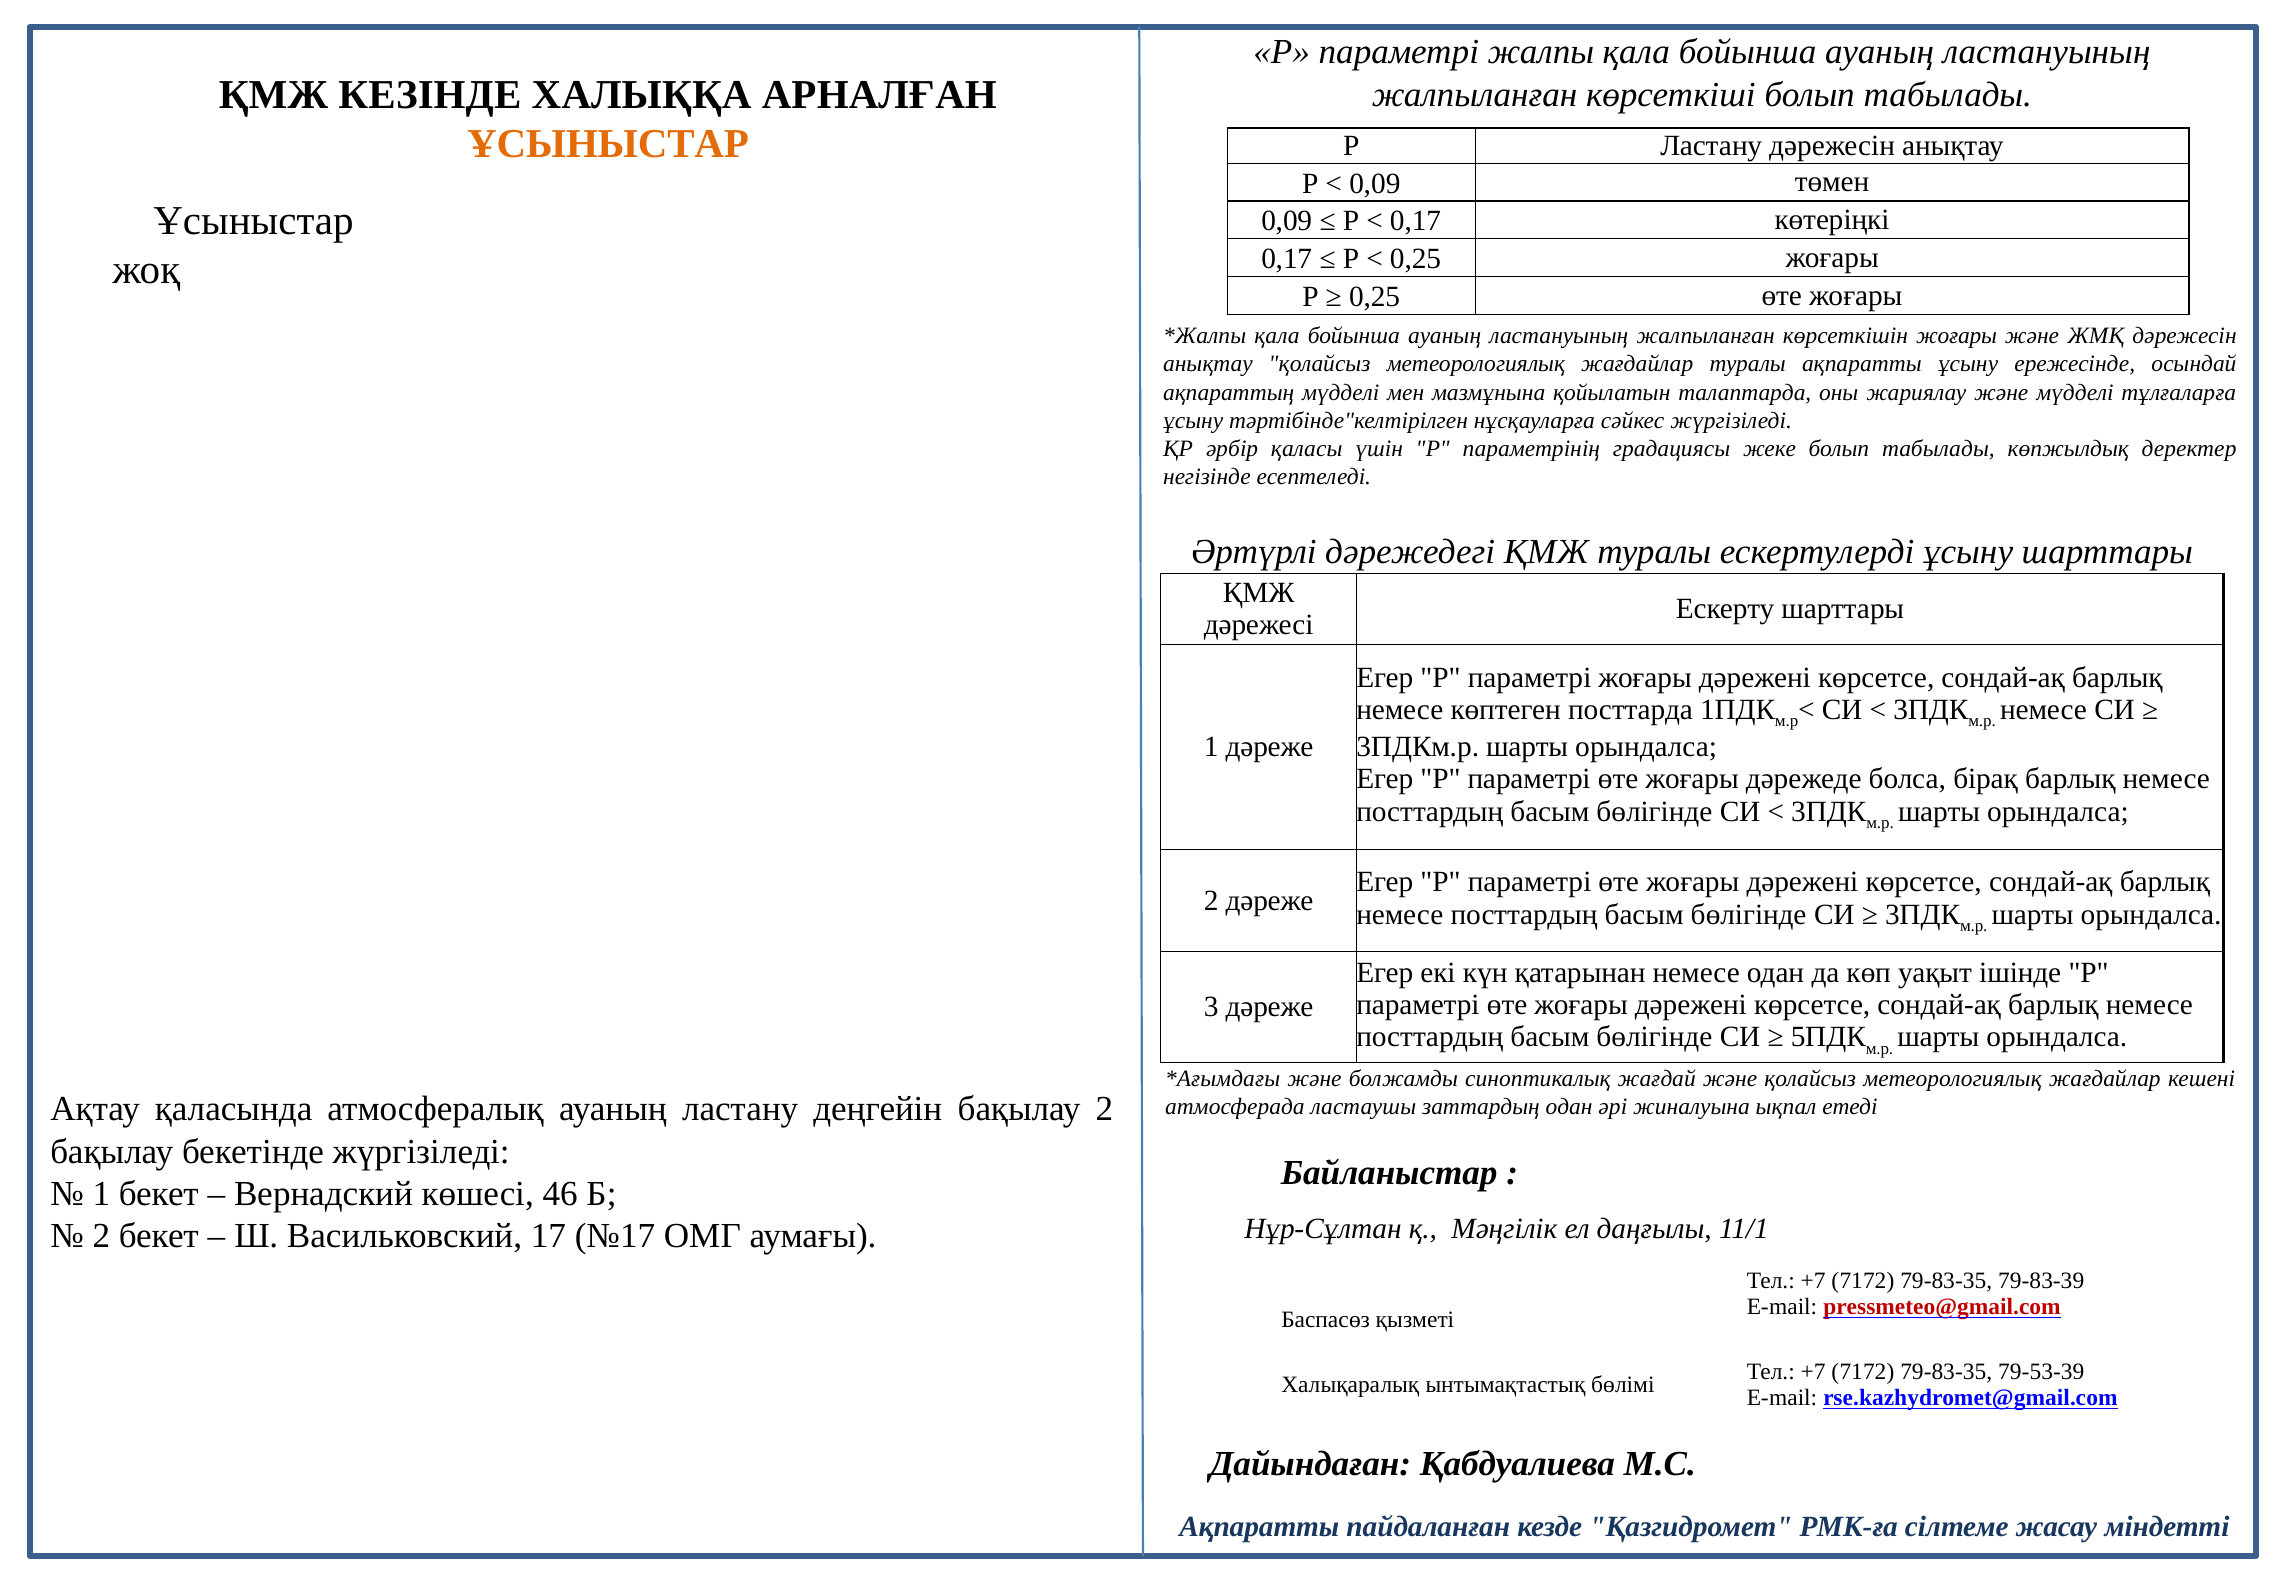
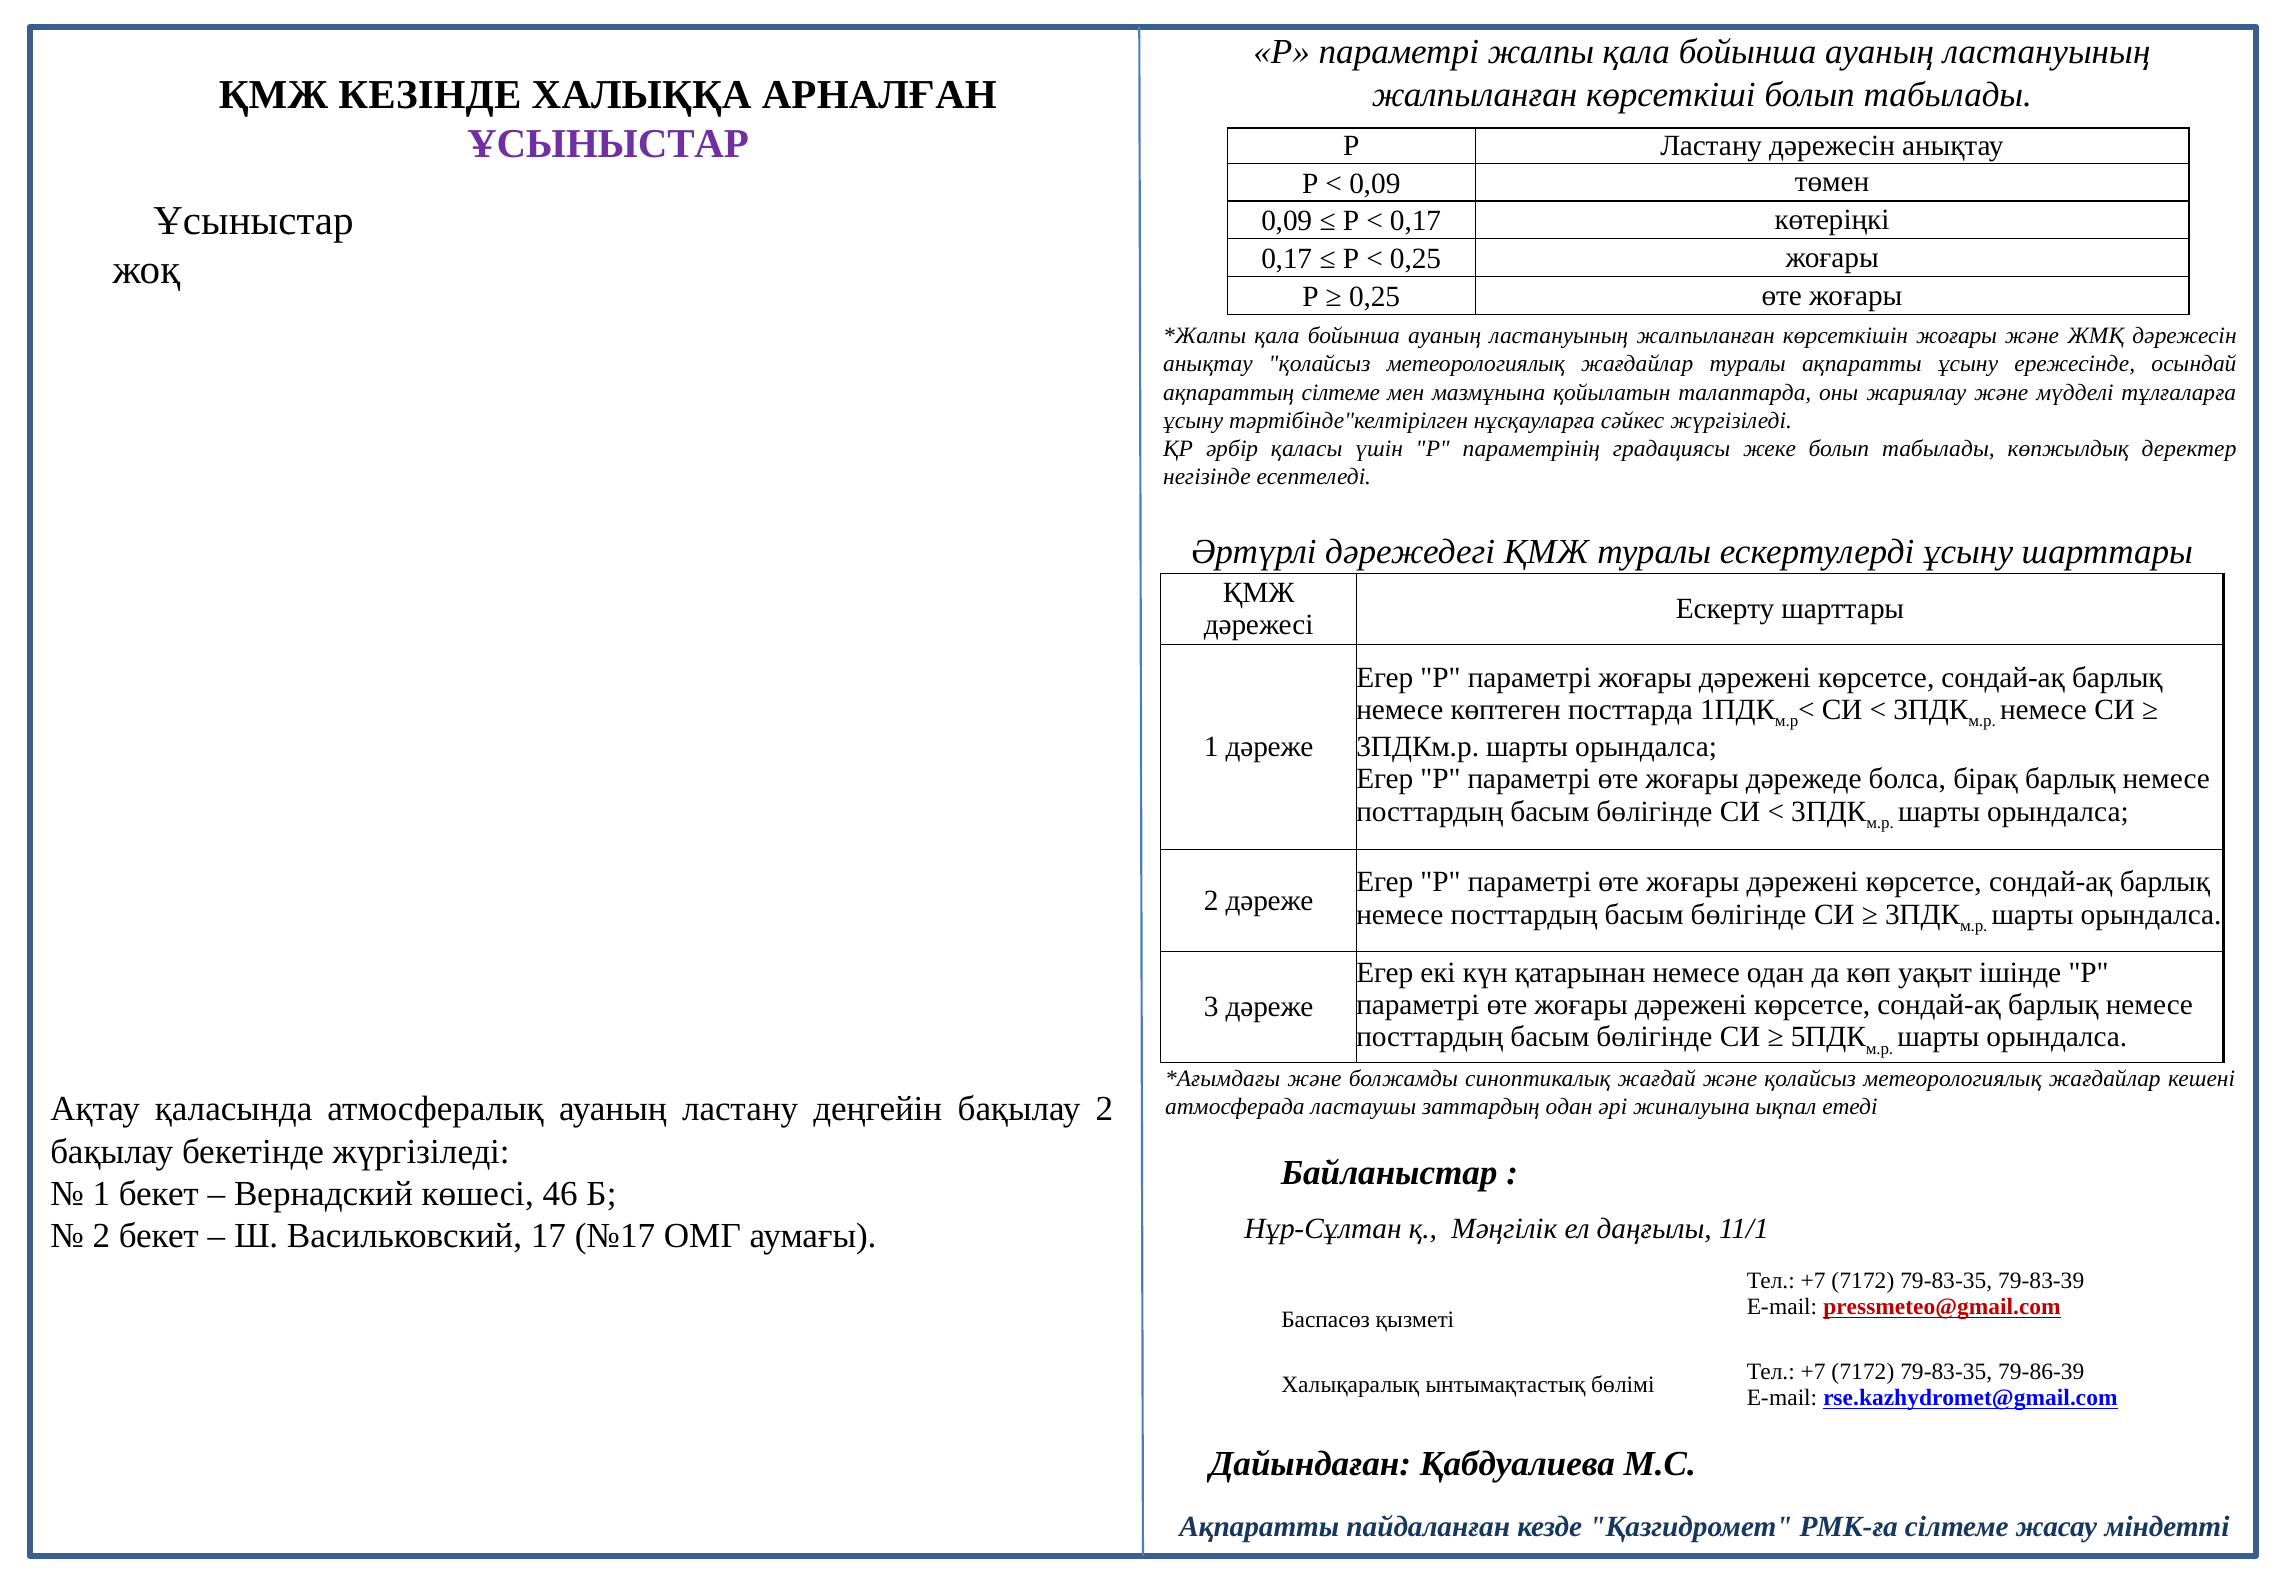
ҰСЫНЫСТАР colour: orange -> purple (608, 144)
ақпараттың мүдделі: мүдделі -> сілтеме (1341, 392)
79-53-39: 79-53-39 -> 79-86-39 (2041, 1372)
